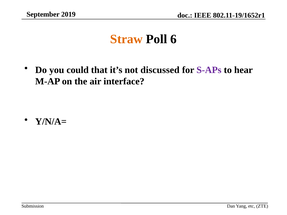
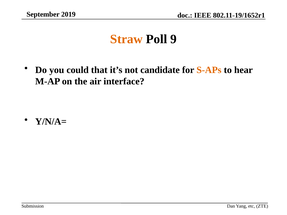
6: 6 -> 9 (174, 39)
discussed: discussed -> candidate (160, 70)
S-APs colour: purple -> orange (209, 70)
